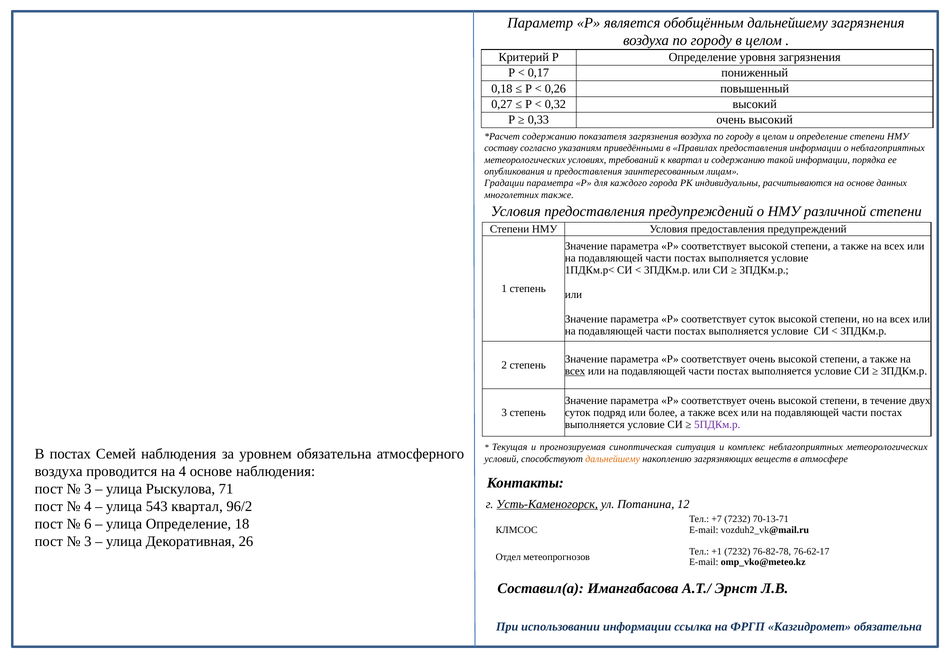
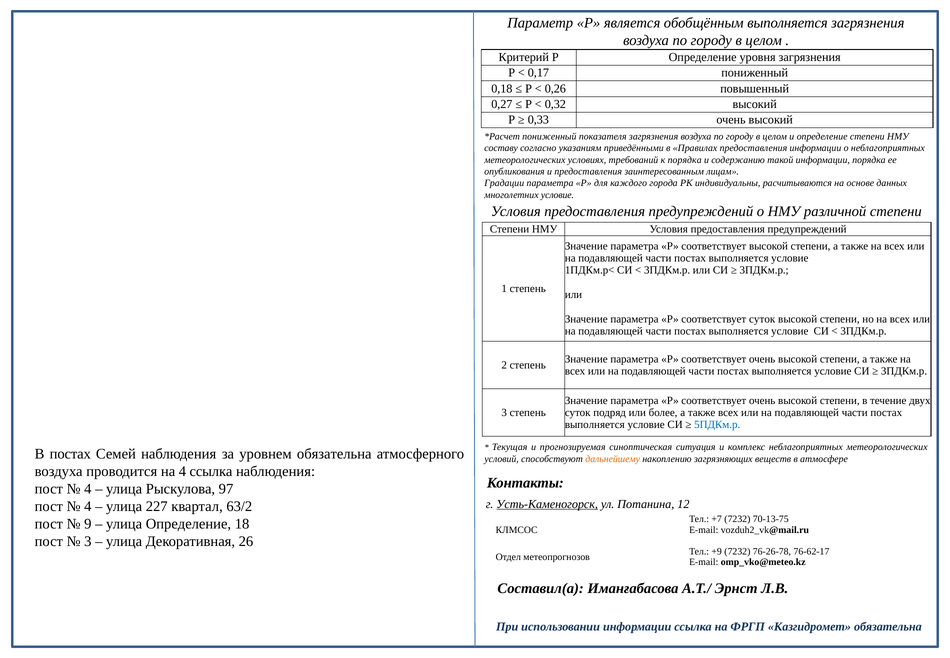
обобщённым дальнейшему: дальнейшему -> выполняется (788, 23)
содержанию: содержанию -> пониженный (549, 136)
к квартал: квартал -> порядка (685, 160)
многолетних также: также -> условие (557, 195)
всех underline: present -> none (575, 371)
5ПДКм.р colour: purple -> blue (717, 425)
4 основе: основе -> ссылка (211, 471)
3: 3 -> 4 (88, 489)
71: 71 -> 97 (226, 489)
543: 543 -> 227 (157, 506)
96/2: 96/2 -> 63/2 (239, 506)
70-13-71: 70-13-71 -> 70-13-75 (771, 519)
6: 6 -> 9 (88, 524)
+1: +1 -> +9 (717, 551)
76-82-78: 76-82-78 -> 76-26-78 (772, 551)
